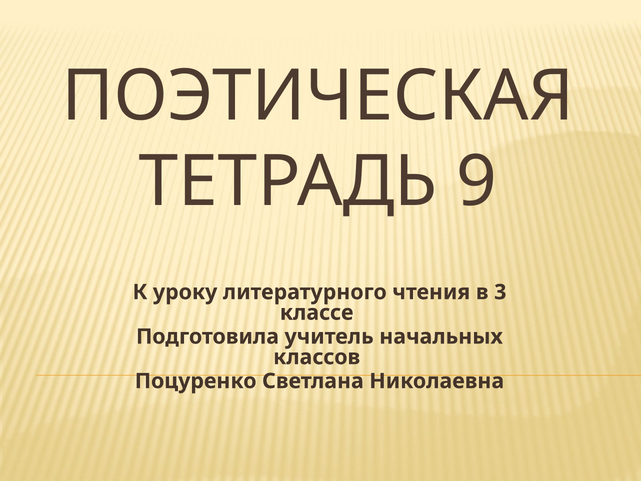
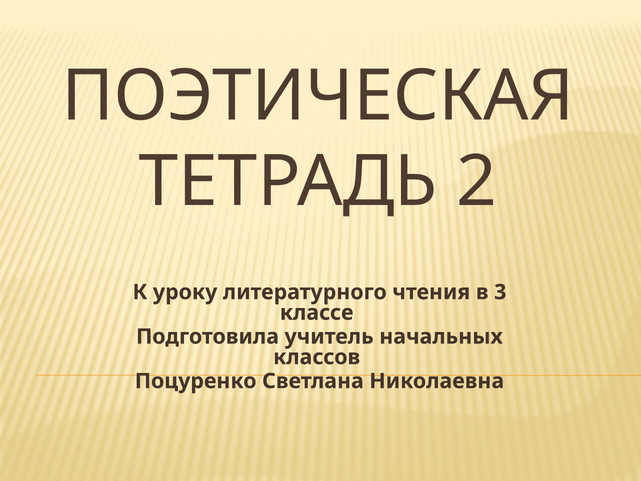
9: 9 -> 2 (476, 182)
